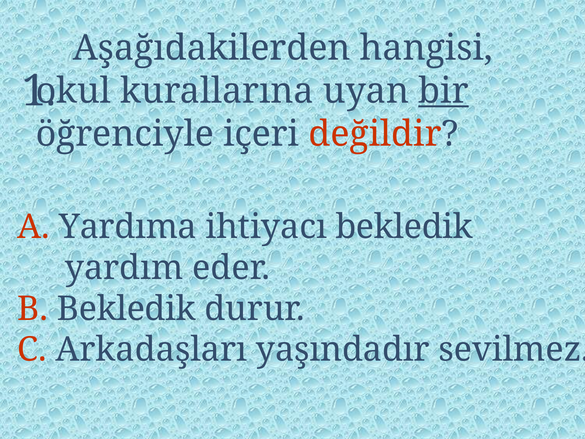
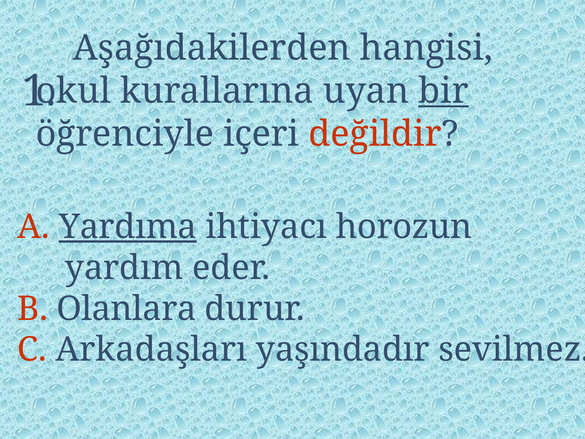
Yardıma underline: none -> present (128, 227)
ihtiyacı bekledik: bekledik -> horozun (404, 227)
B Bekledik: Bekledik -> Olanlara (126, 309)
